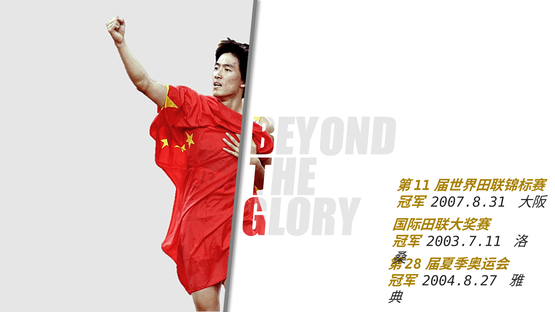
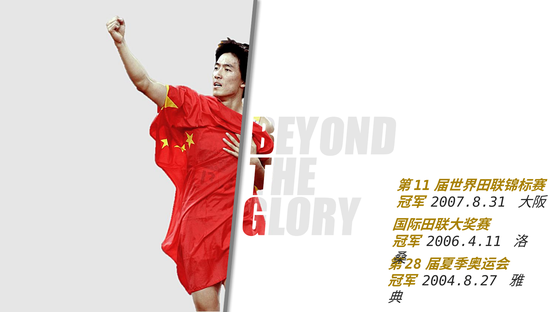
2003.7.11: 2003.7.11 -> 2006.4.11 (464, 242)
